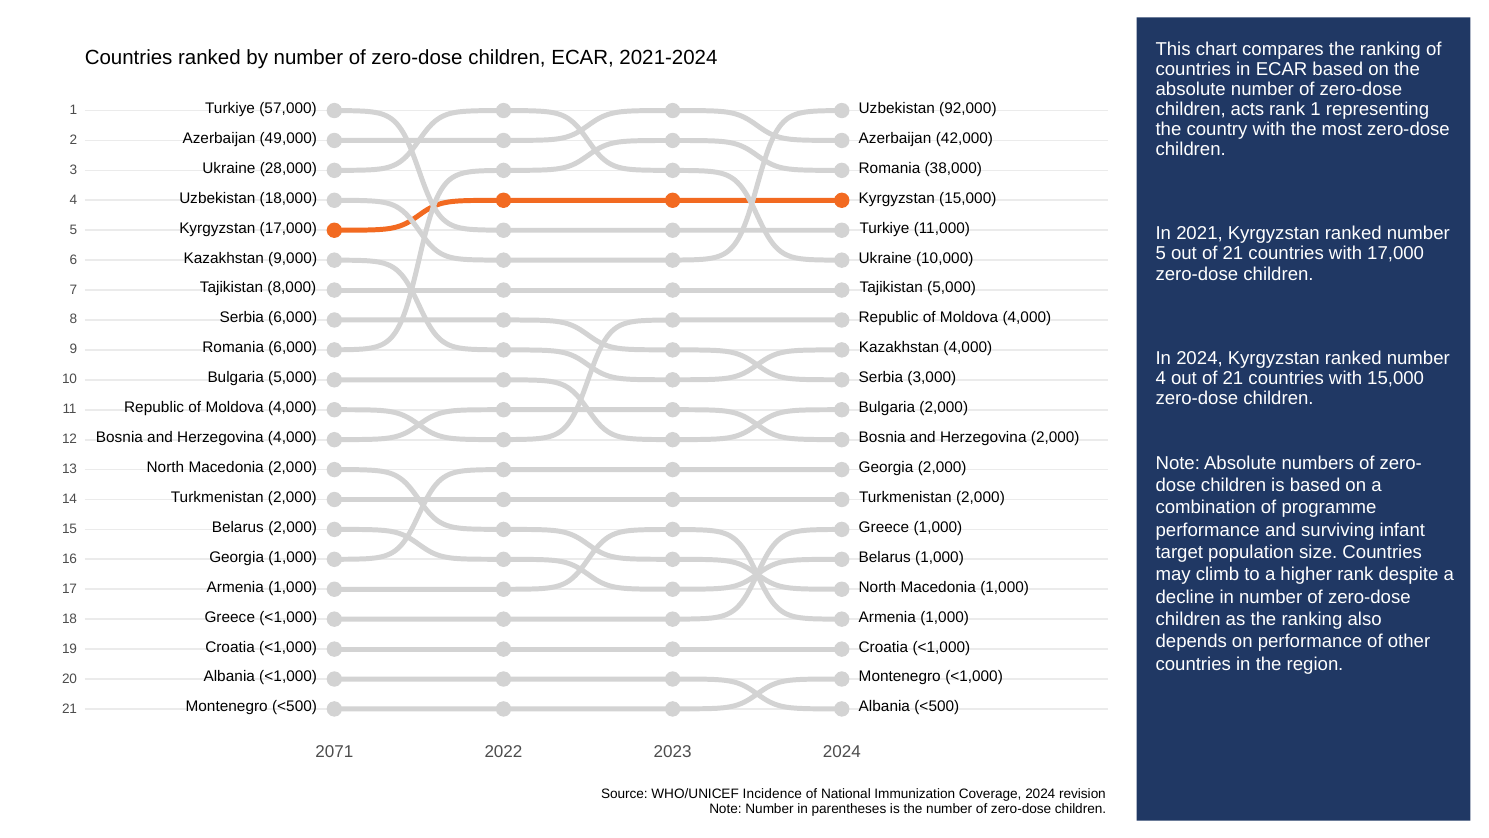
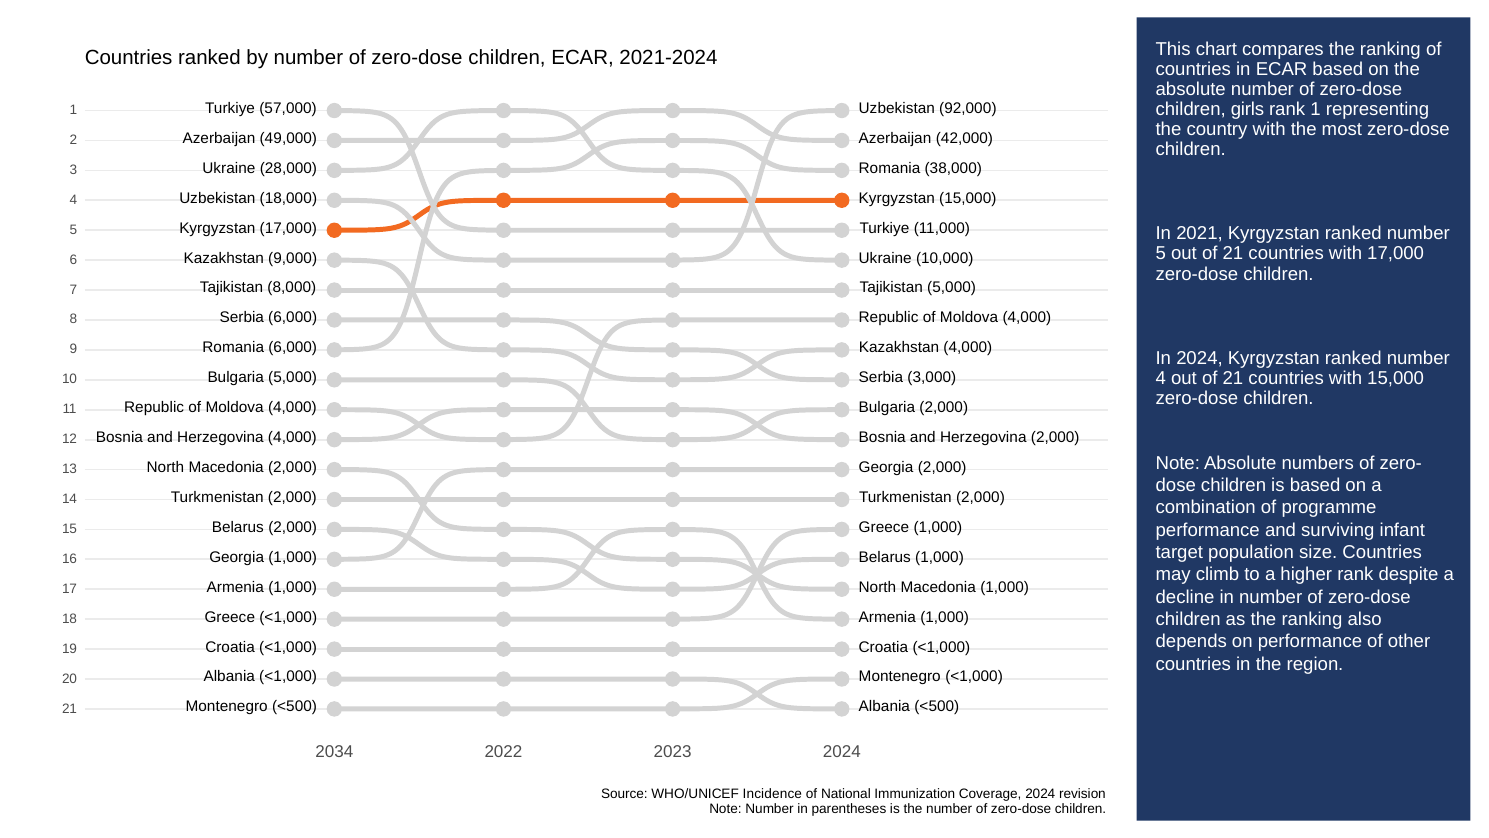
acts: acts -> girls (1247, 109)
2071: 2071 -> 2034 (334, 752)
